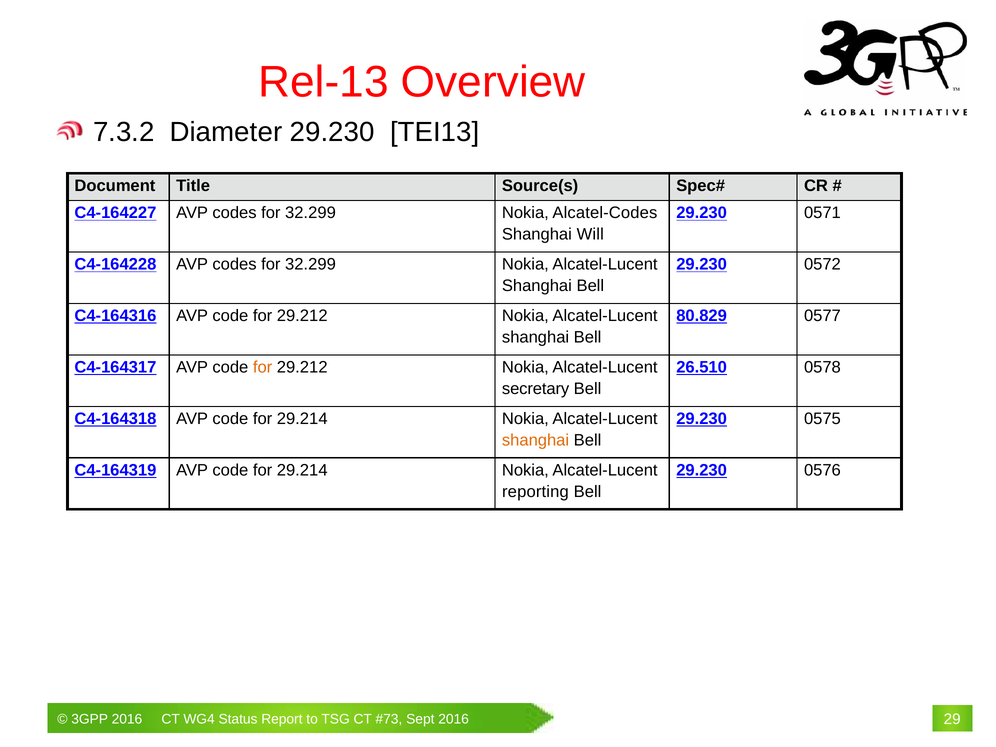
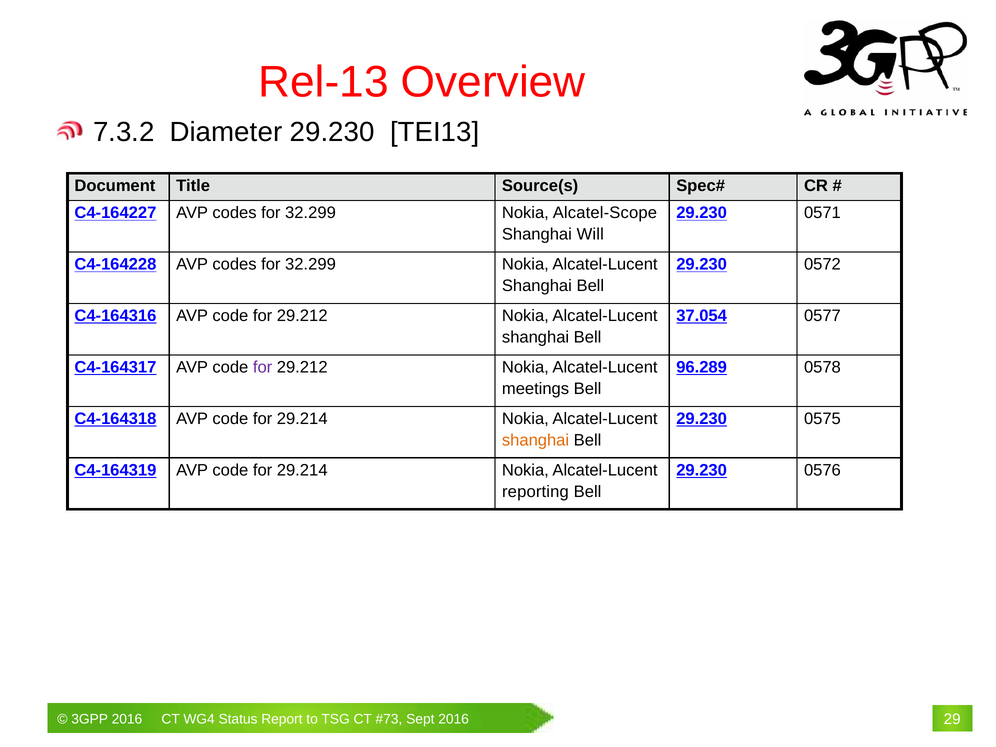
Alcatel-Codes: Alcatel-Codes -> Alcatel-Scope (605, 213)
80.829: 80.829 -> 37.054 (702, 316)
for colour: orange -> purple (263, 367)
26.510: 26.510 -> 96.289 (702, 367)
secretary: secretary -> meetings (536, 389)
